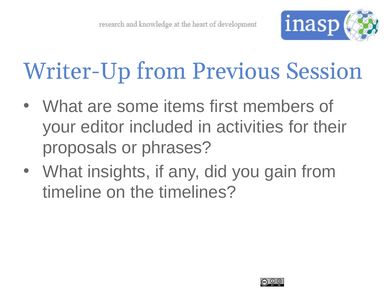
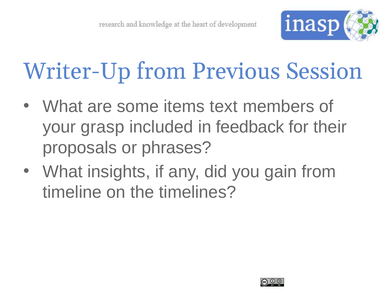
first: first -> text (224, 106)
editor: editor -> grasp (103, 127)
activities: activities -> feedback (250, 127)
